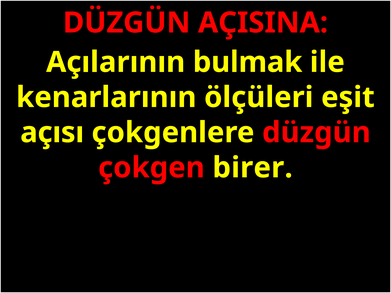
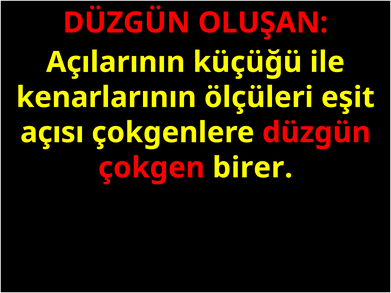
AÇISINA: AÇISINA -> OLUŞAN (263, 23)
bulmak: bulmak -> küçüğü (247, 62)
